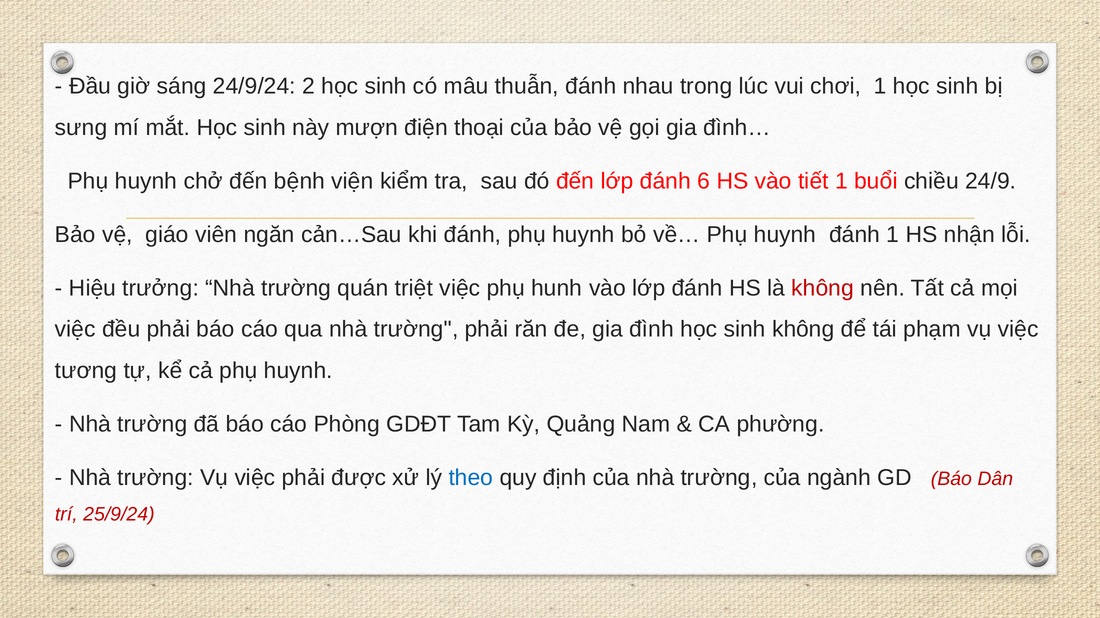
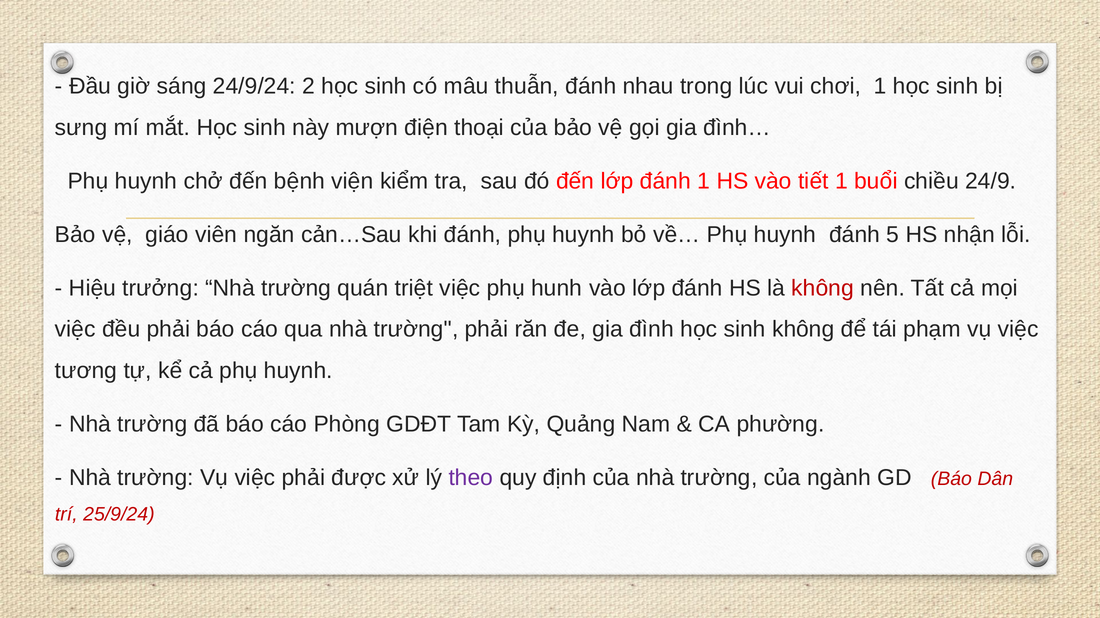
đánh 6: 6 -> 1 (704, 181)
đánh 1: 1 -> 5 (893, 235)
theo colour: blue -> purple (471, 478)
